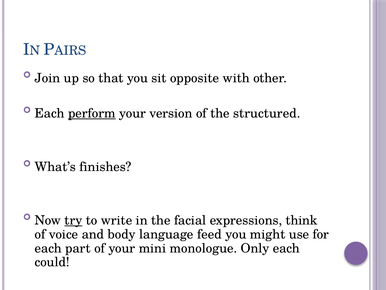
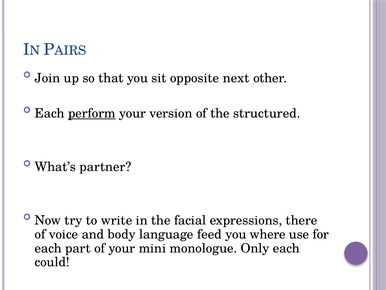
with: with -> next (236, 78)
finishes: finishes -> partner (105, 167)
try underline: present -> none (73, 220)
think: think -> there (302, 220)
might: might -> where (268, 234)
